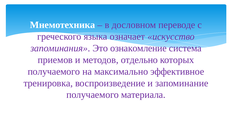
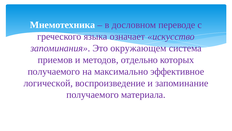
ознакомление: ознакомление -> окружающем (138, 48)
тренировка: тренировка -> логической (48, 83)
